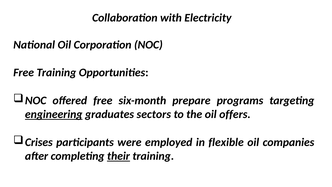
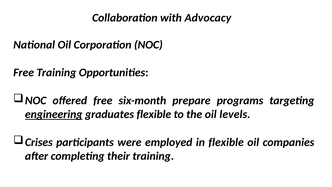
Electricity: Electricity -> Advocacy (208, 18)
graduates sectors: sectors -> flexible (154, 115)
offers: offers -> levels (235, 115)
their underline: present -> none (118, 156)
